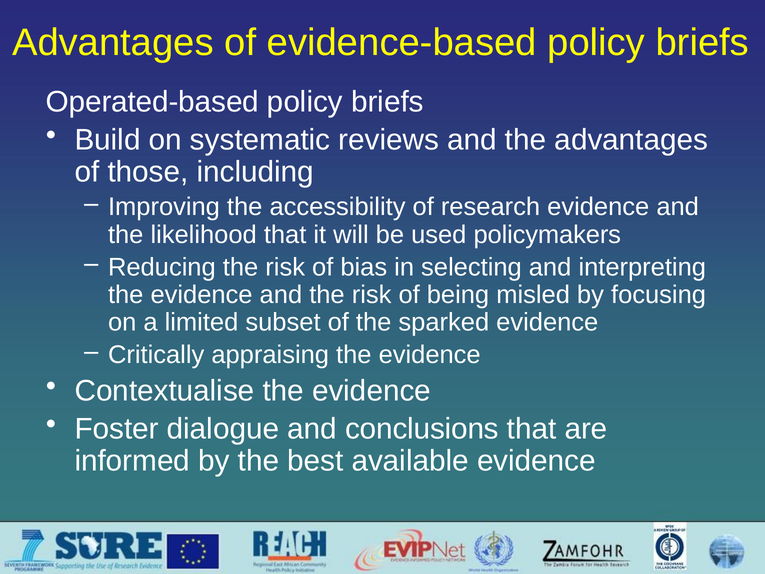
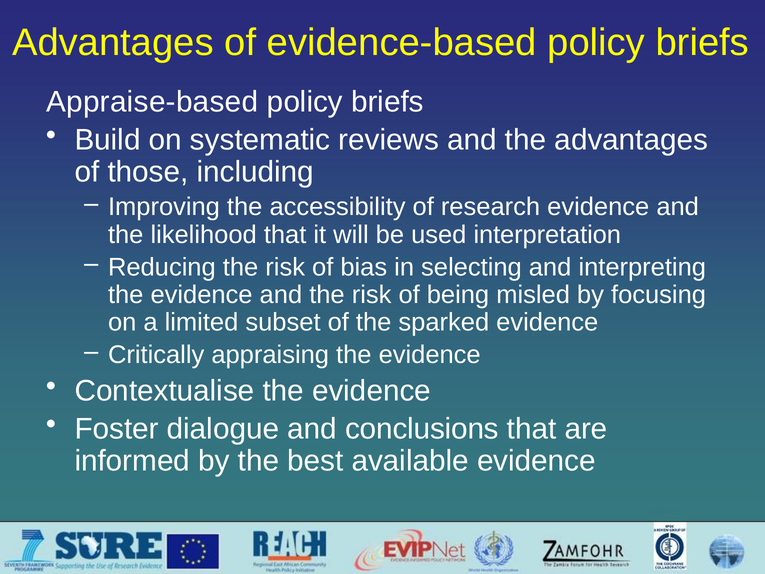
Operated-based: Operated-based -> Appraise-based (152, 102)
policymakers: policymakers -> interpretation (547, 235)
